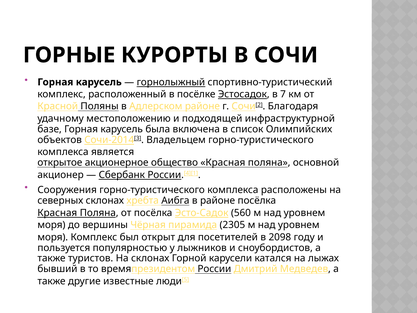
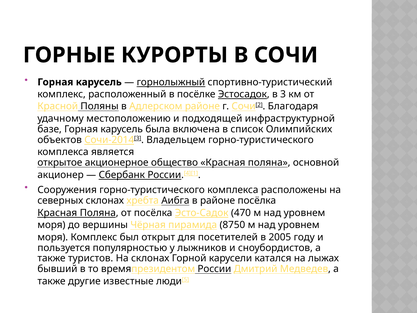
7: 7 -> 3 (283, 94)
560: 560 -> 470 (241, 213)
2305: 2305 -> 8750 (232, 225)
2098: 2098 -> 2005 (280, 237)
